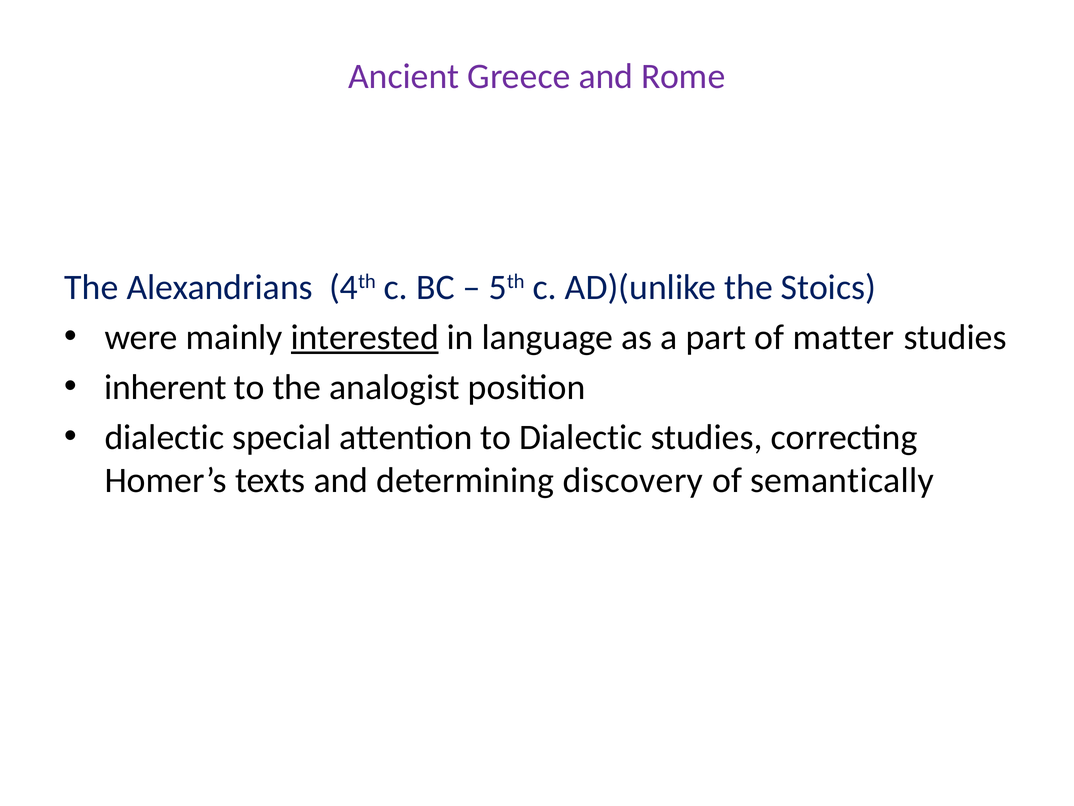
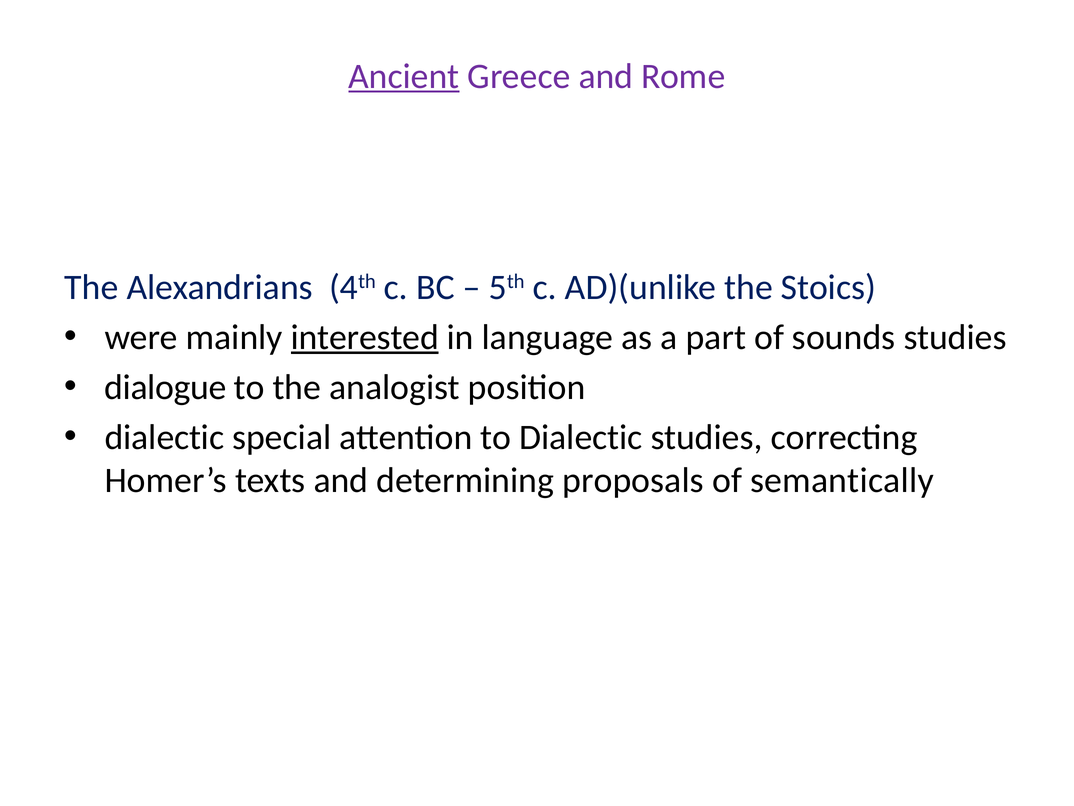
Ancient underline: none -> present (404, 76)
matter: matter -> sounds (844, 337)
inherent: inherent -> dialogue (165, 387)
discovery: discovery -> proposals (633, 480)
